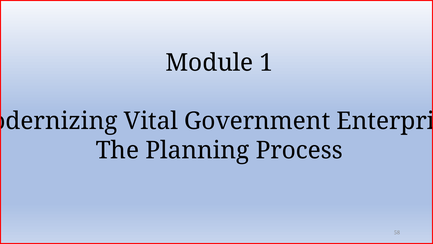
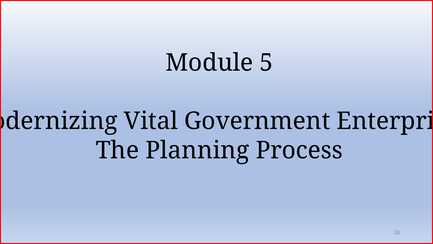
1: 1 -> 5 (266, 63)
